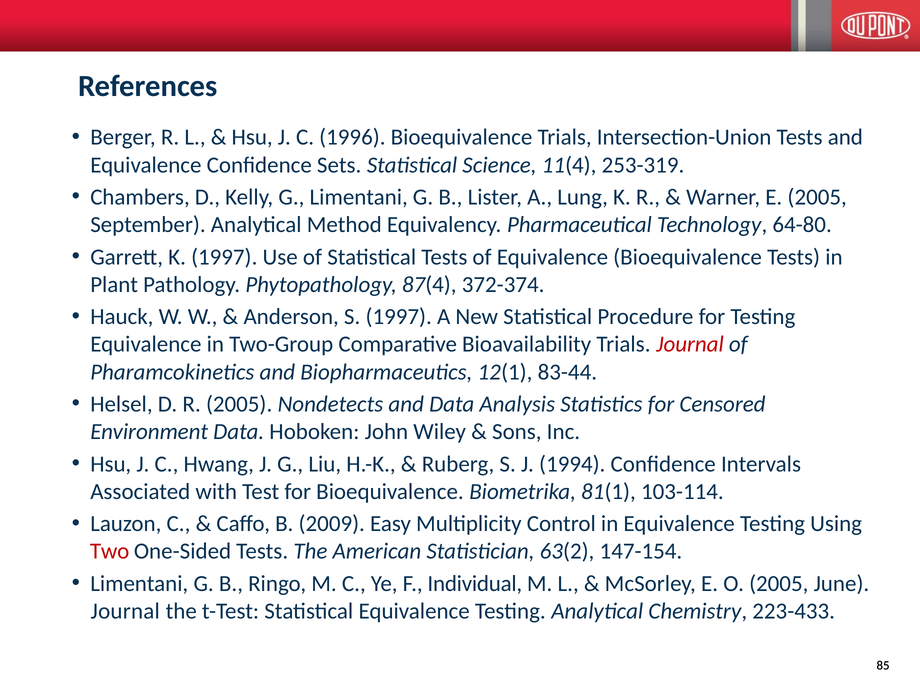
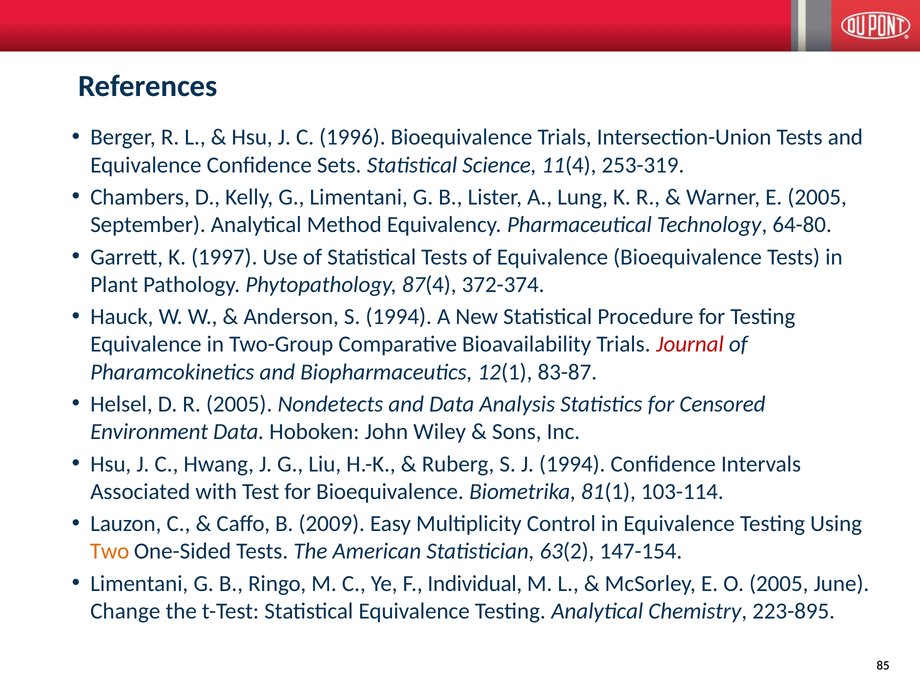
S 1997: 1997 -> 1994 (399, 317)
83-44: 83-44 -> 83-87 (567, 372)
Two colour: red -> orange (110, 551)
Journal: Journal -> Change (125, 611)
223-433: 223-433 -> 223-895 (794, 611)
